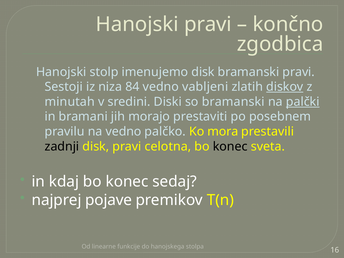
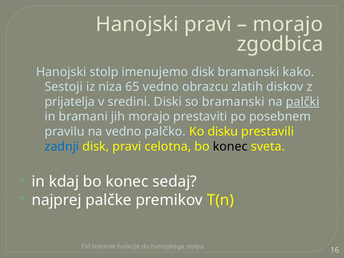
končno: končno -> morajo (288, 24)
bramanski pravi: pravi -> kako (298, 72)
84: 84 -> 65 (132, 87)
vabljeni: vabljeni -> obrazcu (205, 87)
diskov underline: present -> none (285, 87)
minutah: minutah -> prijatelja (70, 102)
mora: mora -> disku (223, 132)
zadnji colour: black -> blue (62, 146)
pojave: pojave -> palčke (109, 200)
